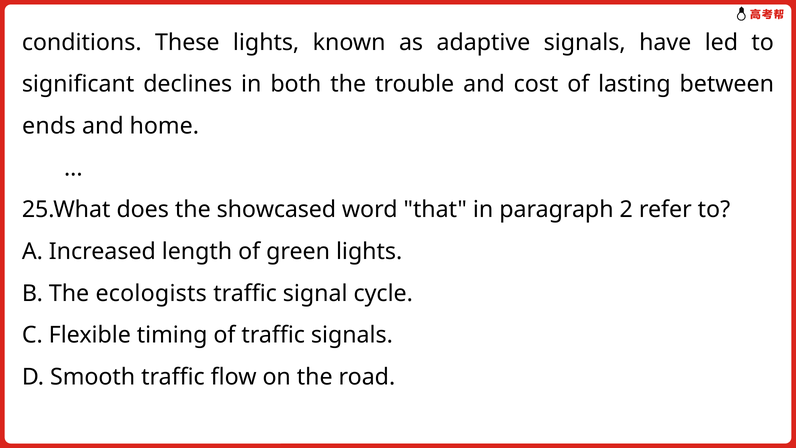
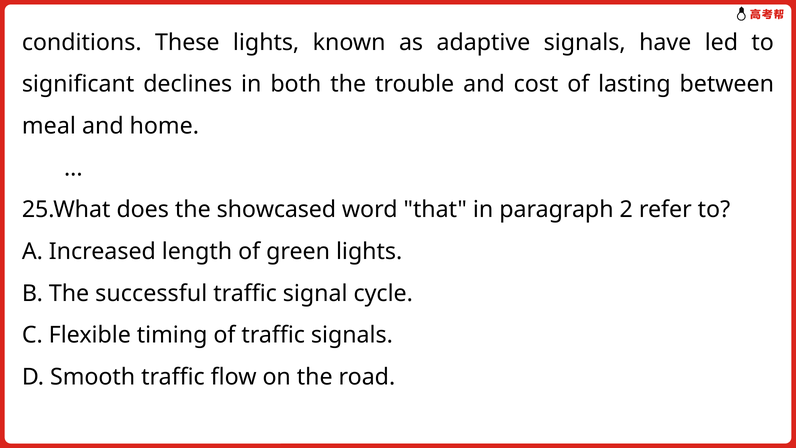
ends: ends -> meal (49, 126)
ecologists: ecologists -> successful (151, 293)
